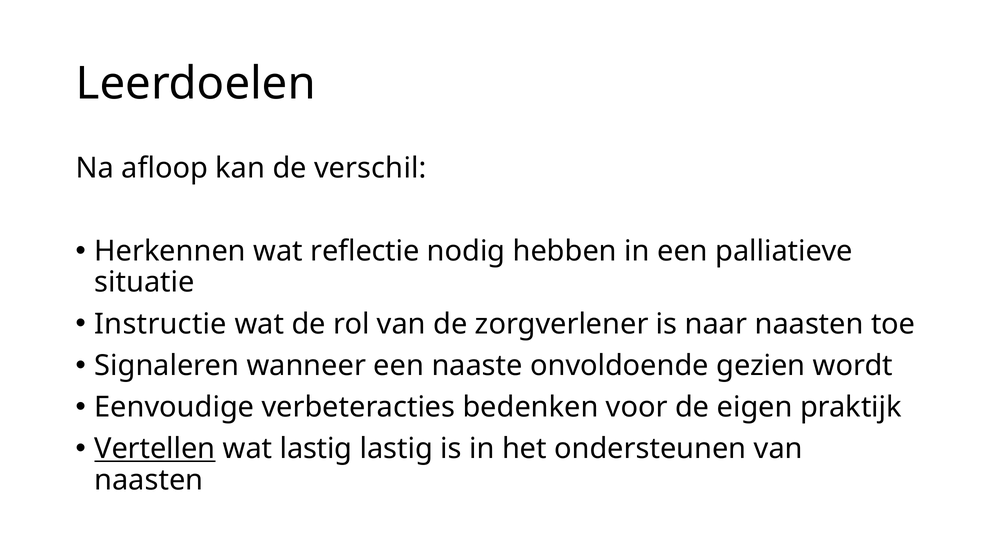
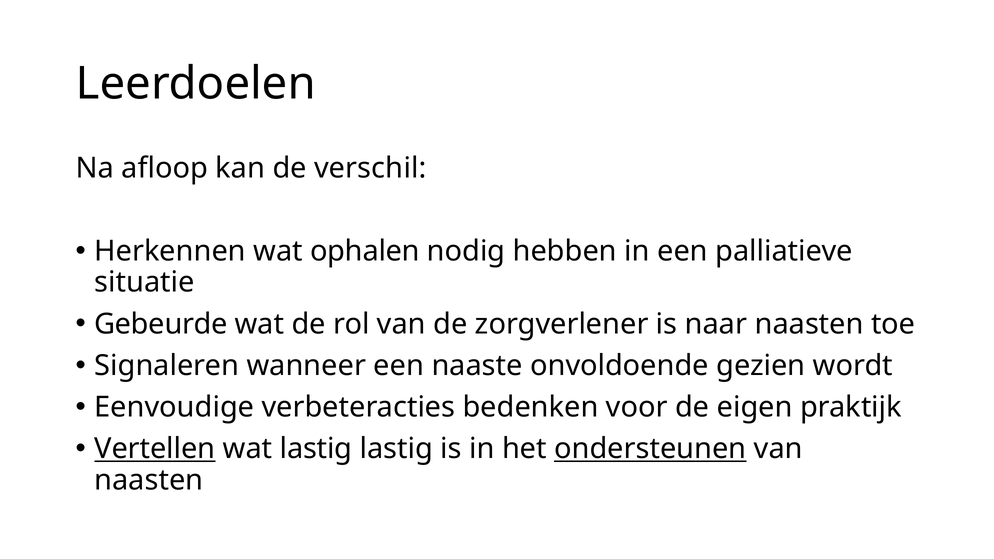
reflectie: reflectie -> ophalen (365, 251)
Instructie: Instructie -> Gebeurde (161, 324)
ondersteunen underline: none -> present (650, 449)
